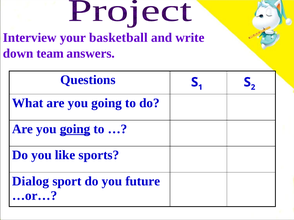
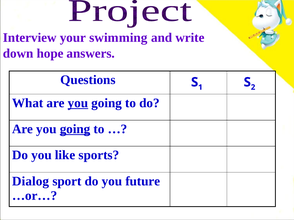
basketball: basketball -> swimming (118, 38)
team: team -> hope (50, 53)
you underline: none -> present (78, 103)
